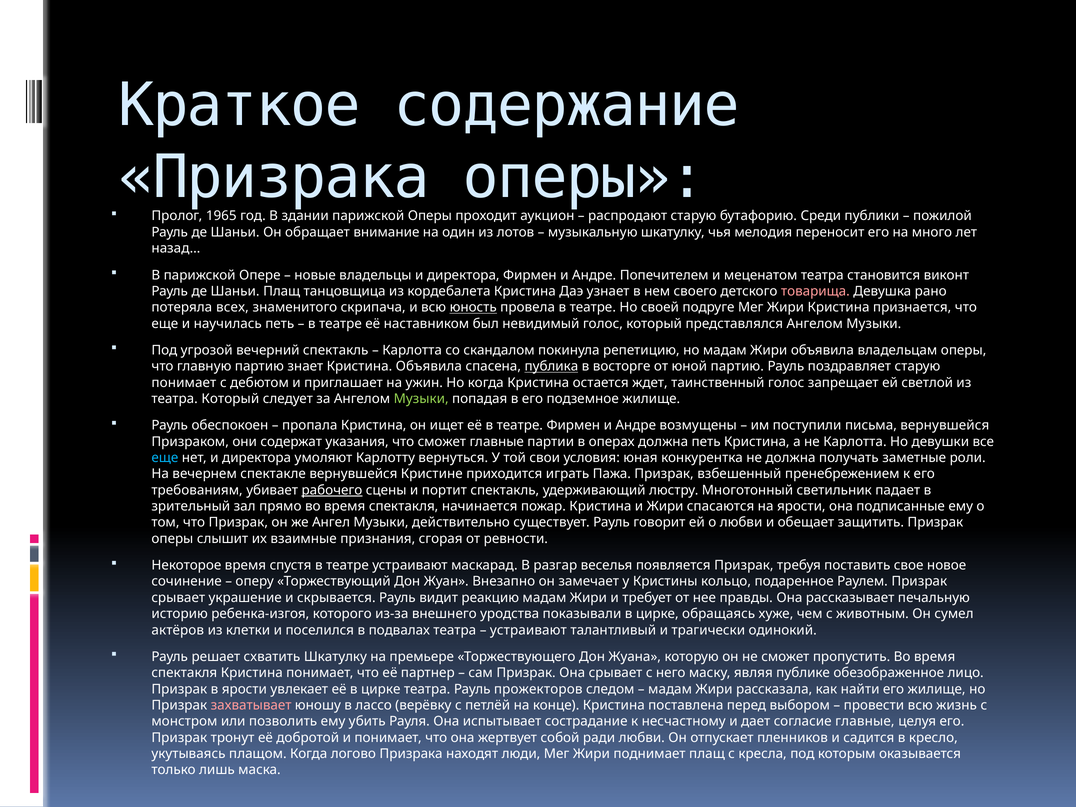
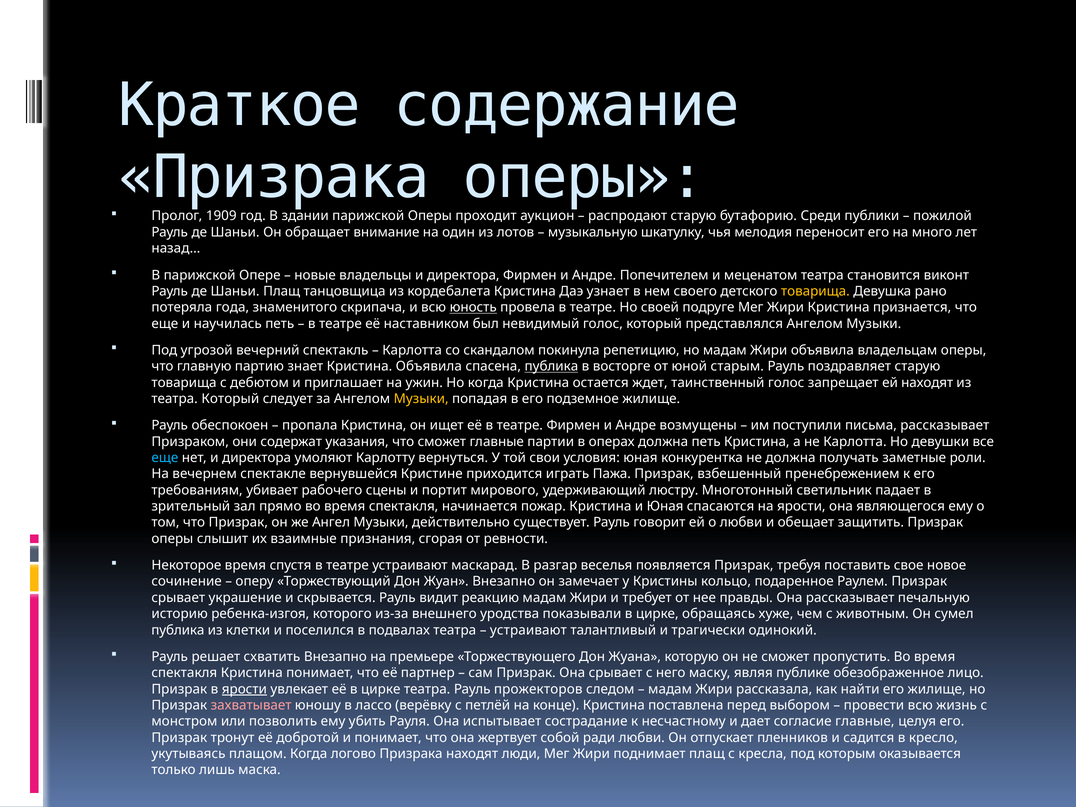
1965: 1965 -> 1909 (221, 216)
товарища colour: pink -> yellow (815, 291)
всех: всех -> года (232, 307)
юной партию: партию -> старым (737, 366)
понимает: понимает -> товарища (184, 383)
ей светлой: светлой -> находят (927, 383)
Музыки colour: light green -> yellow (421, 399)
письма вернувшейся: вернувшейся -> рассказывает (945, 425)
рабочего underline: present -> none (332, 490)
портит спектакль: спектакль -> мирового (505, 490)
и Жири: Жири -> Юная (665, 506)
подписанные: подписанные -> являющегося (901, 506)
актёров: актёров -> публика (178, 630)
схватить Шкатулку: Шкатулку -> Внезапно (335, 657)
ярости underline: none -> present (244, 689)
